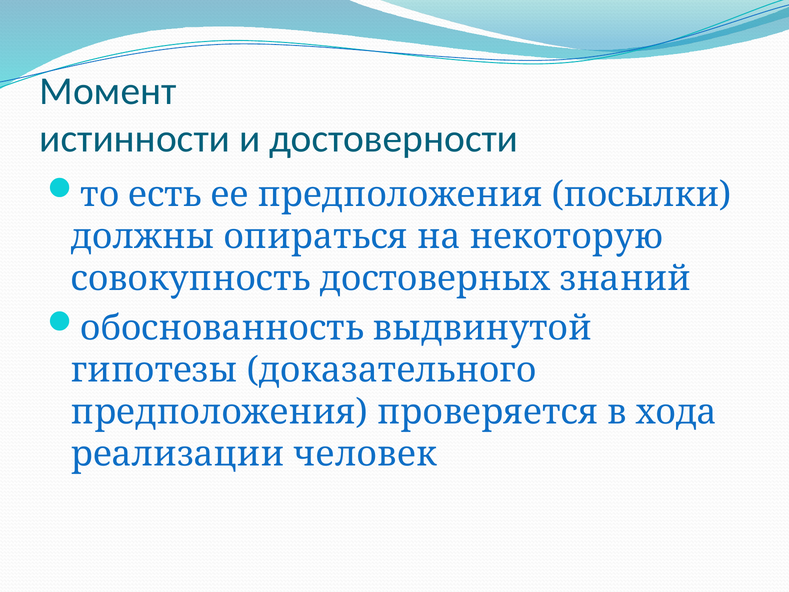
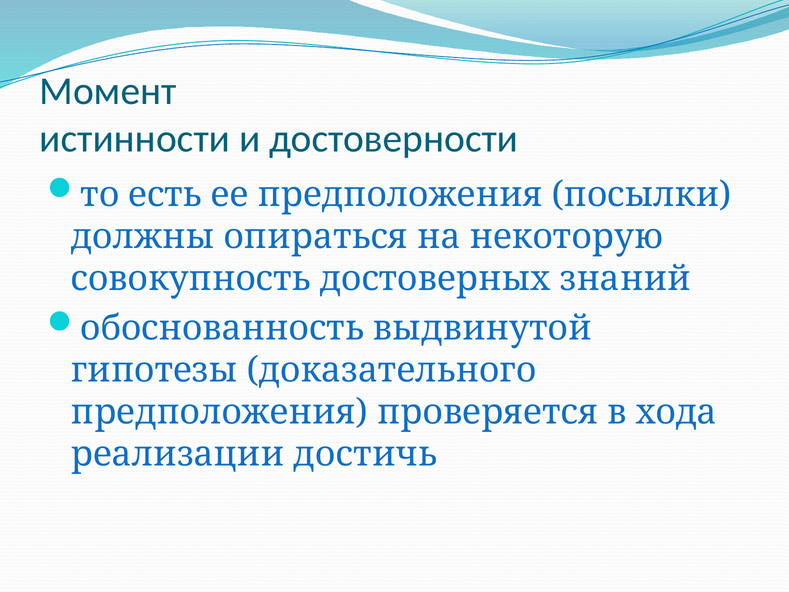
человек: человек -> достичь (365, 454)
